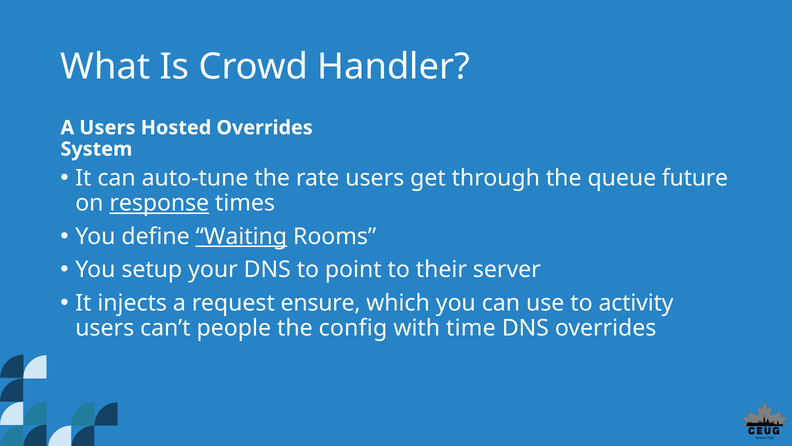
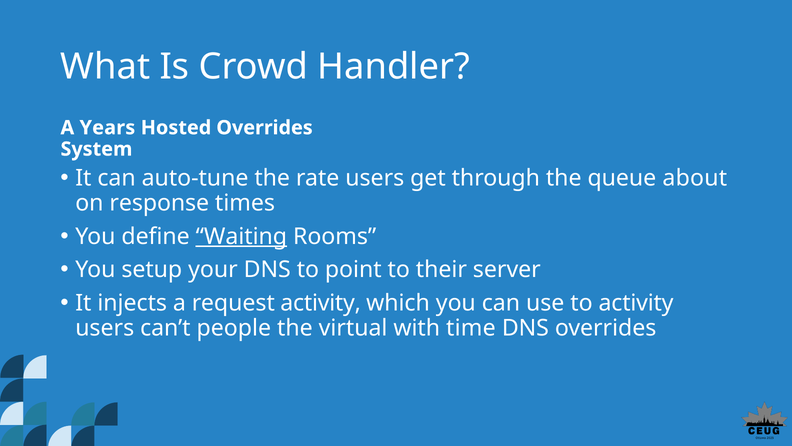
A Users: Users -> Years (107, 128)
future: future -> about (695, 178)
response underline: present -> none (159, 203)
request ensure: ensure -> activity (321, 303)
config: config -> virtual (353, 328)
